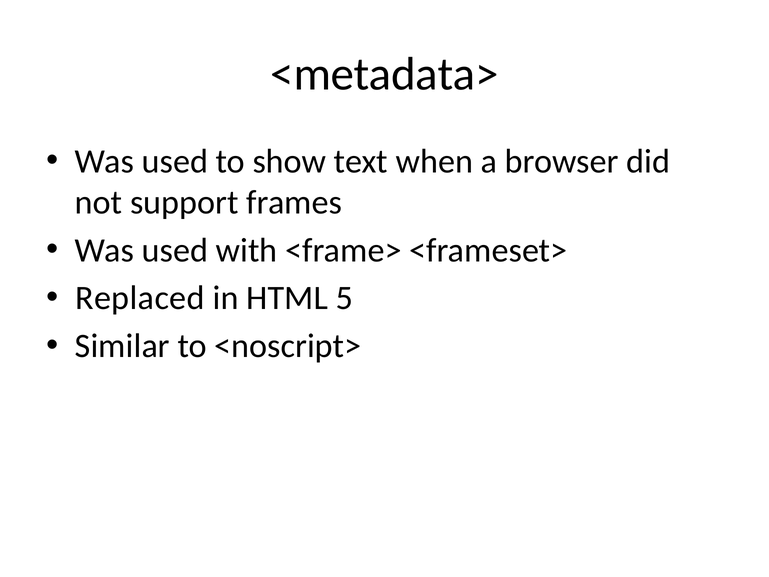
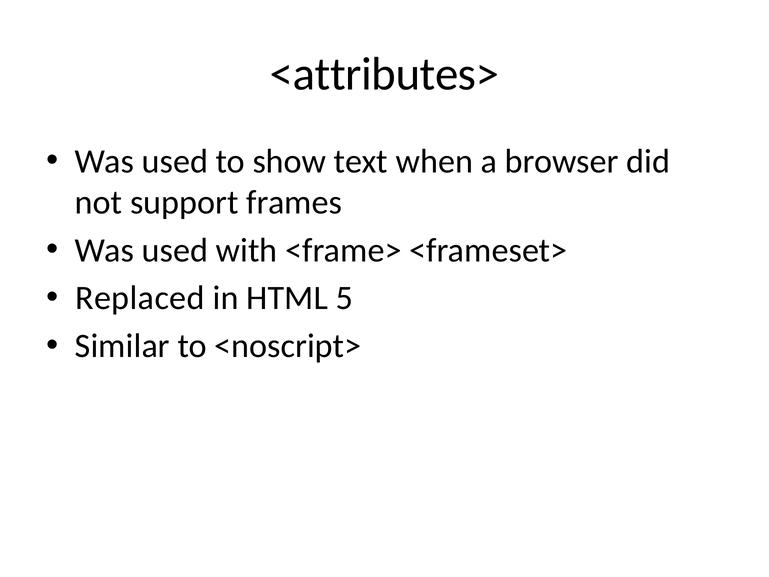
<metadata>: <metadata> -> <attributes> (385, 74)
